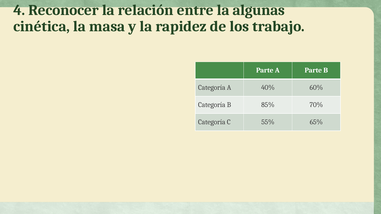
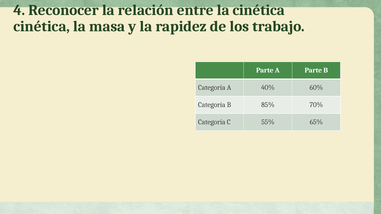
la algunas: algunas -> cinética (259, 10)
